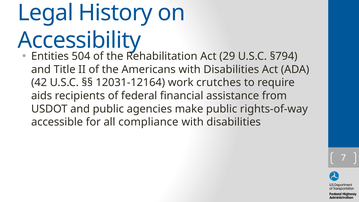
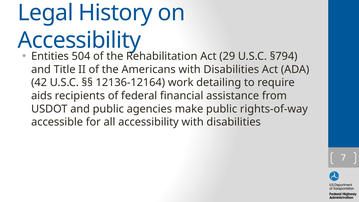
12031-12164: 12031-12164 -> 12136-12164 (130, 83)
crutches: crutches -> detailing (219, 83)
all compliance: compliance -> accessibility (148, 122)
